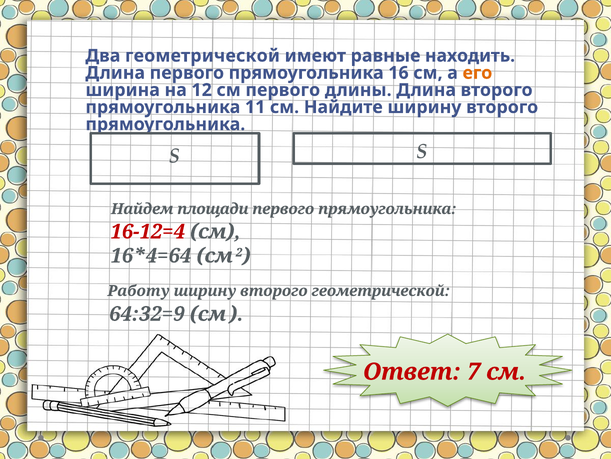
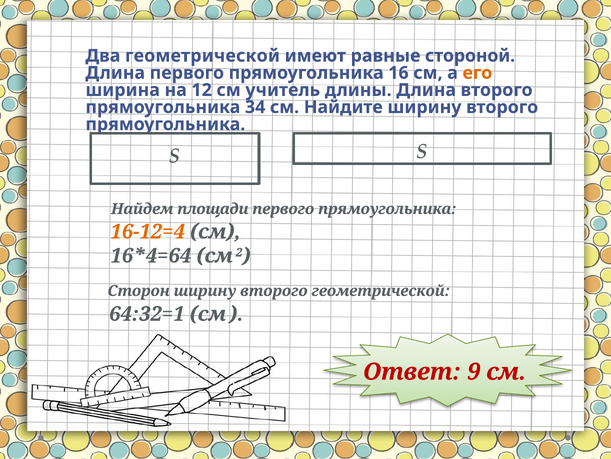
находить: находить -> стороной (470, 56)
см первого: первого -> учитель (283, 90)
11: 11 -> 34 (255, 107)
16-12=4 colour: red -> orange (148, 231)
Работу: Работу -> Сторон (139, 290)
64:32=9: 64:32=9 -> 64:32=1 (147, 314)
7: 7 -> 9 (474, 371)
